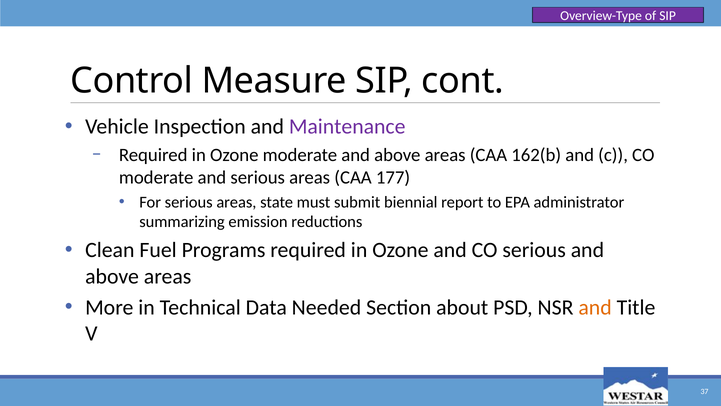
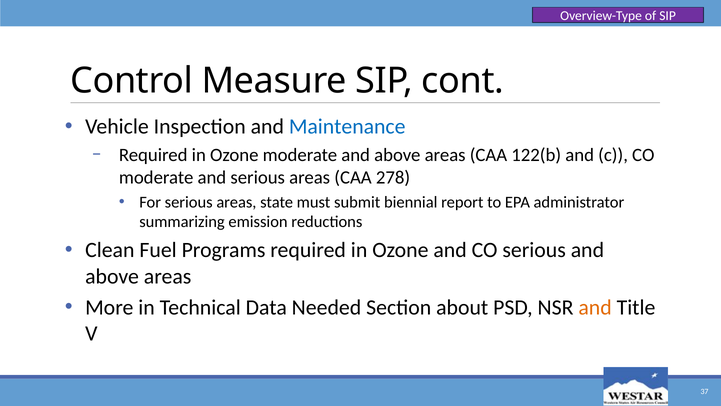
Maintenance colour: purple -> blue (347, 126)
162(b: 162(b -> 122(b (536, 155)
177: 177 -> 278 (393, 177)
